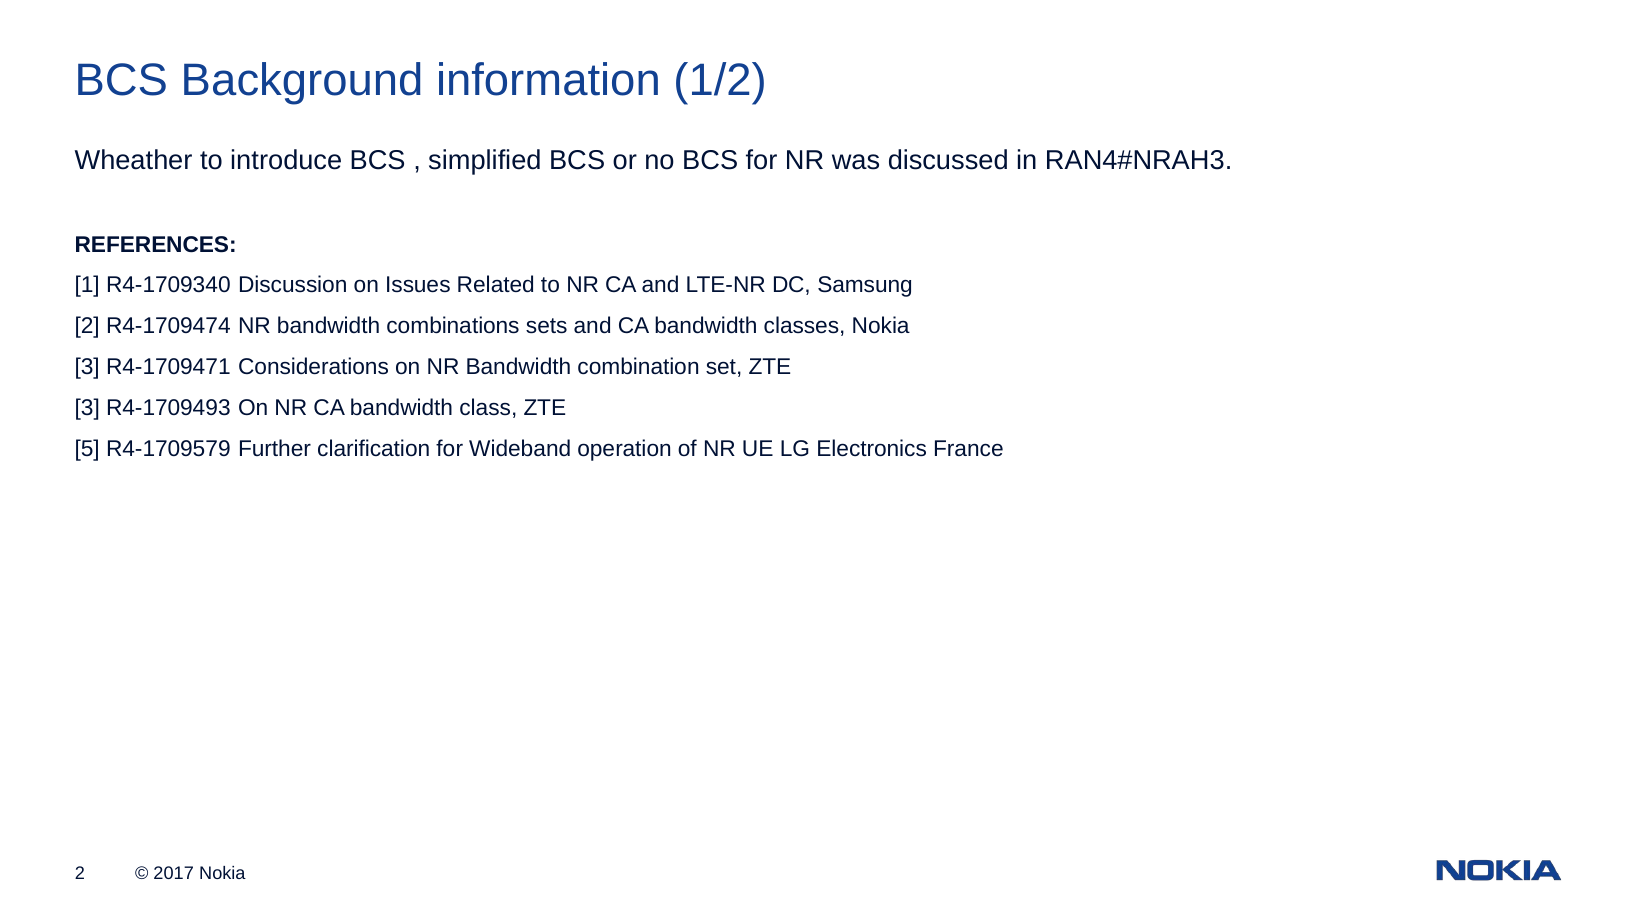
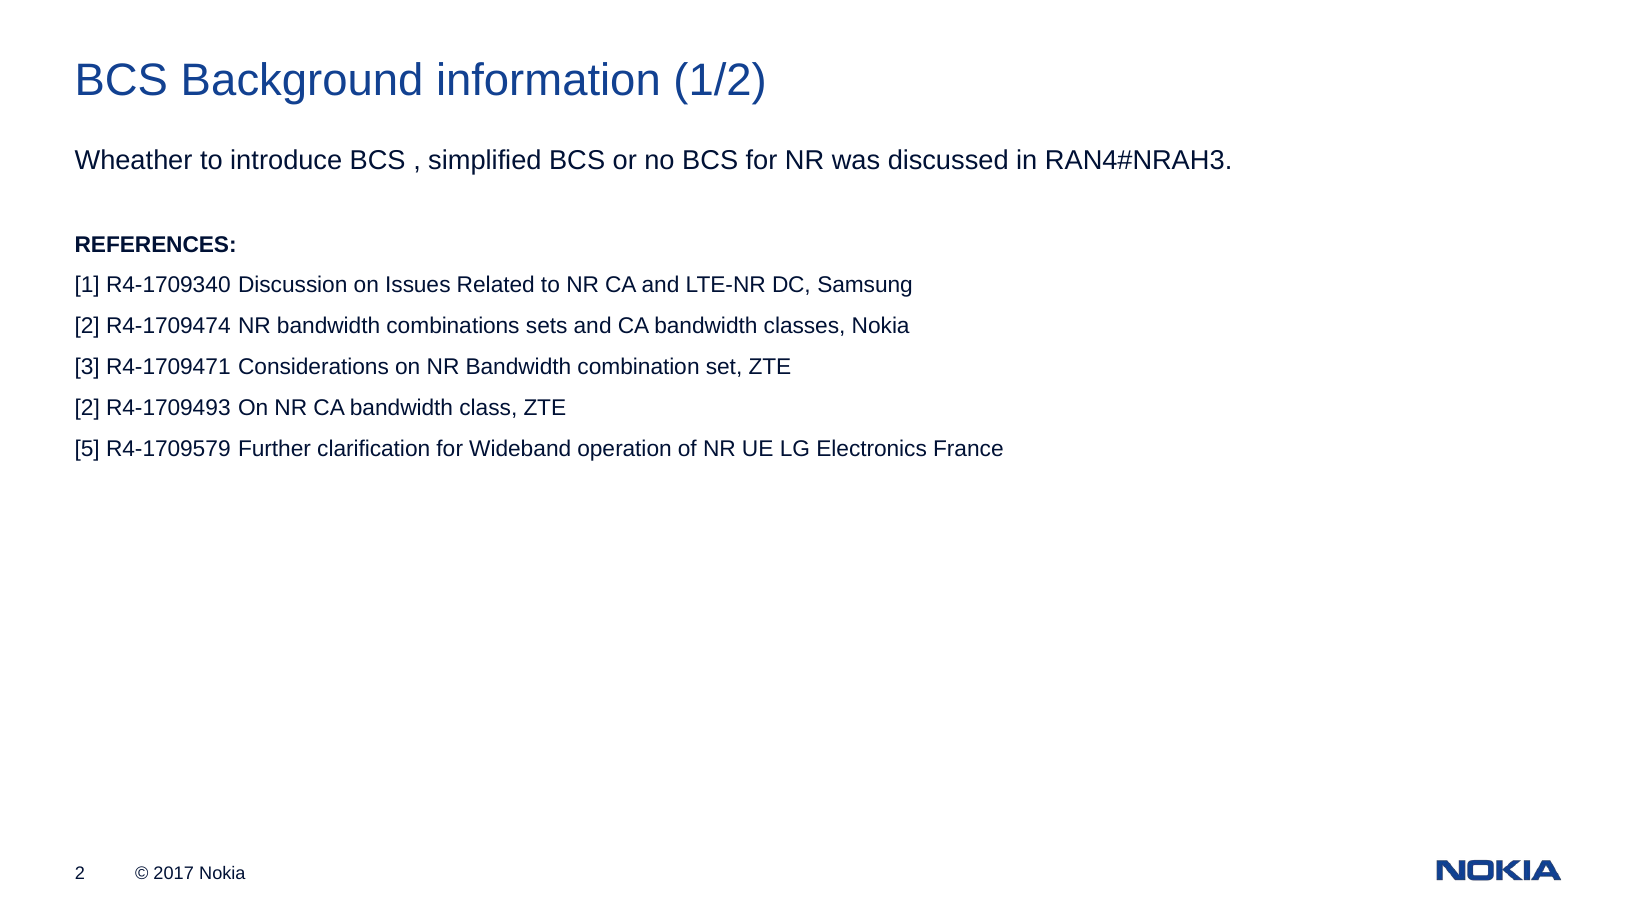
3: 3 -> 2 (87, 408)
